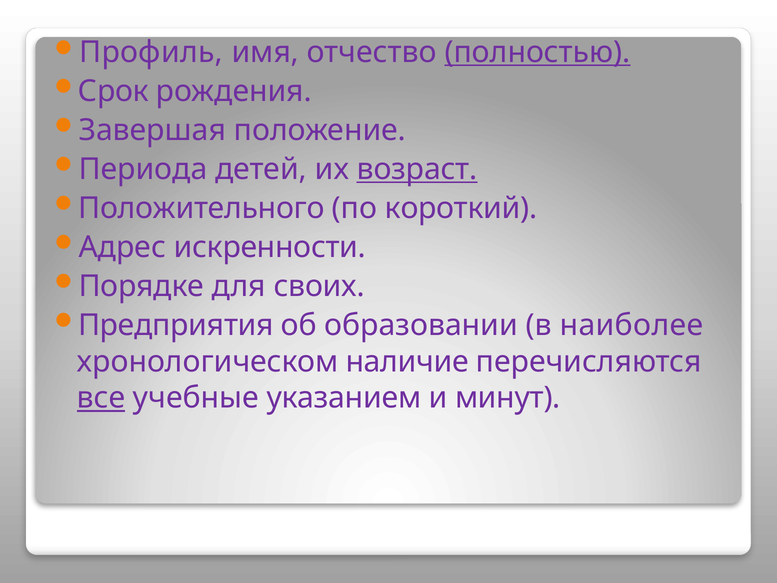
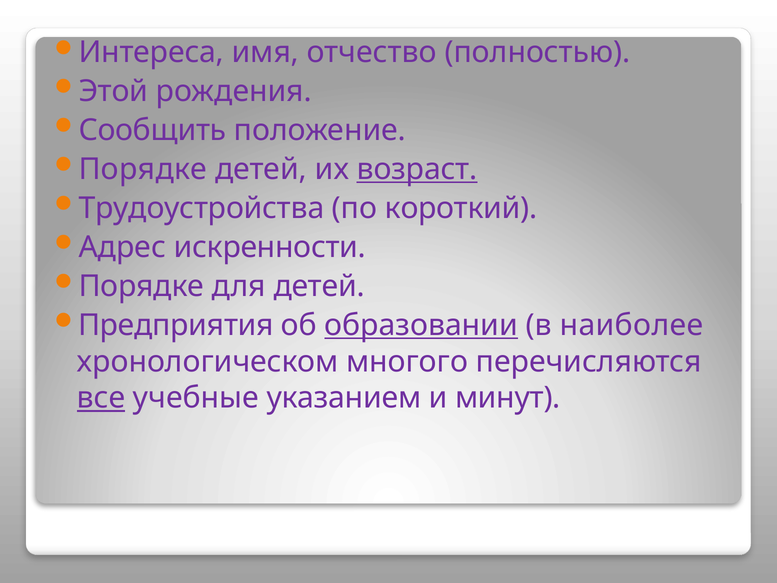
Профиль: Профиль -> Интереса (151, 52)
полностью underline: present -> none (538, 52)
Срок: Срок -> Этой (113, 91)
Завершая: Завершая -> Сообщить (152, 130)
Периода: Периода -> Порядке (143, 169)
Положительного: Положительного -> Трудоустройства (201, 208)
для своих: своих -> детей (319, 286)
образовании underline: none -> present (421, 325)
наличие: наличие -> многого (407, 361)
